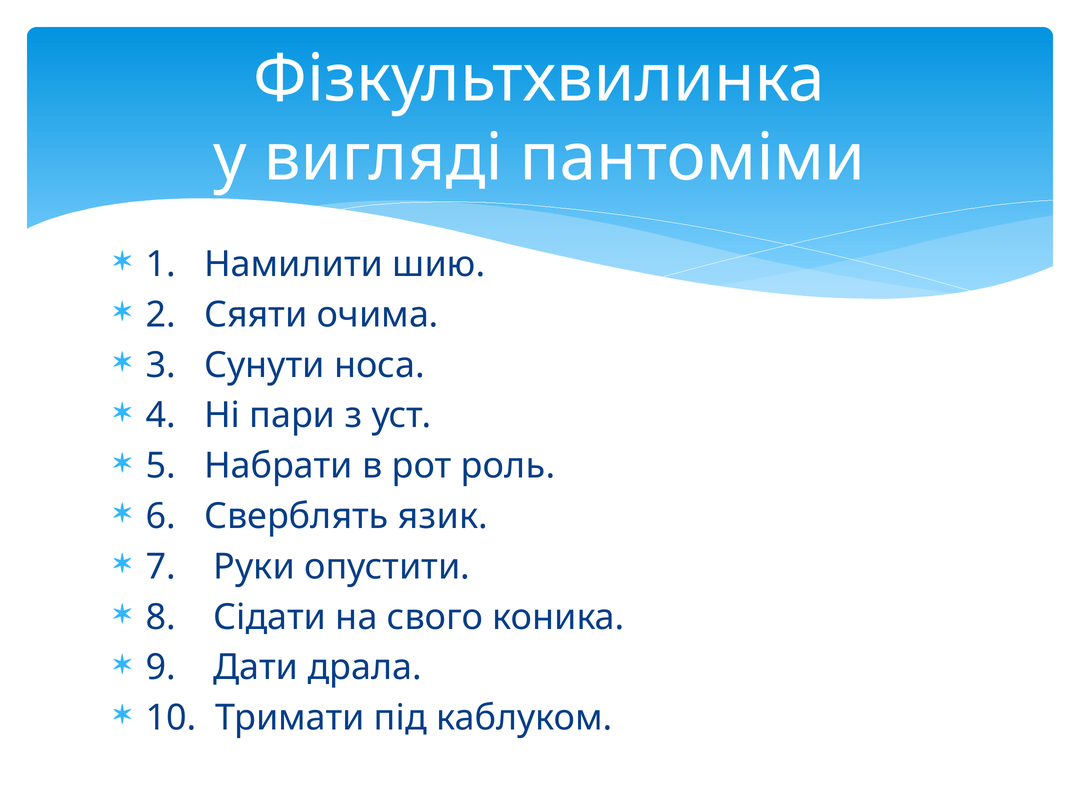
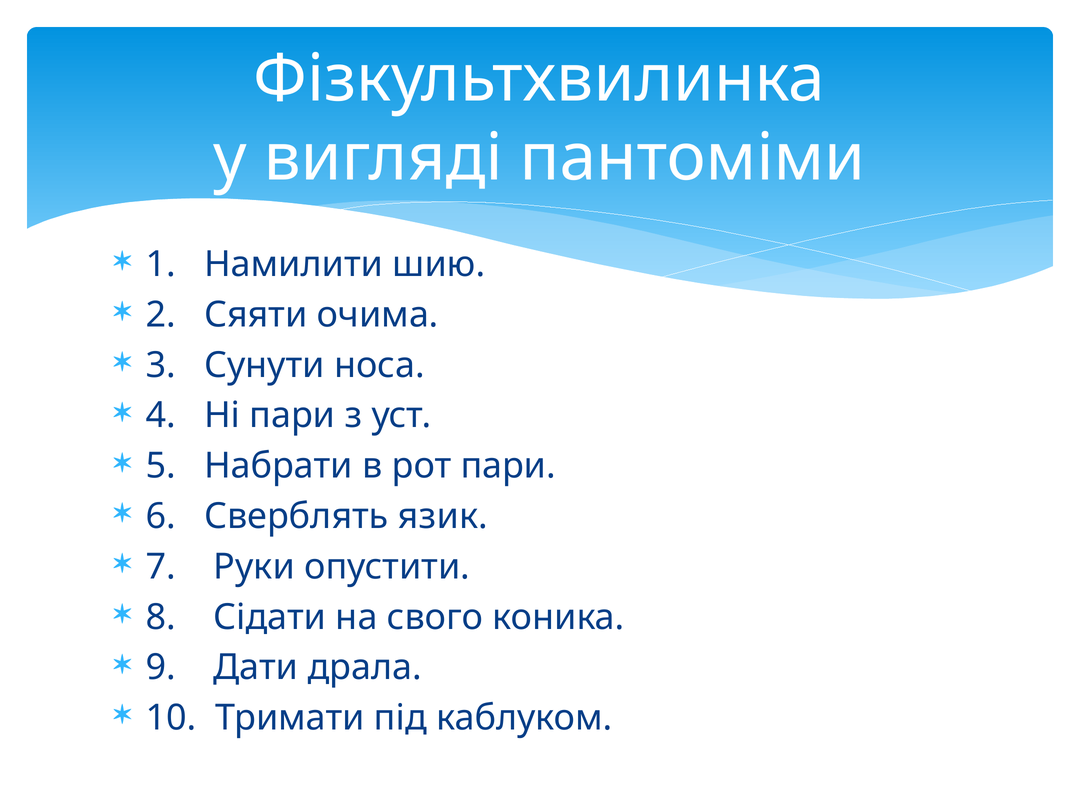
рот роль: роль -> пари (508, 466)
